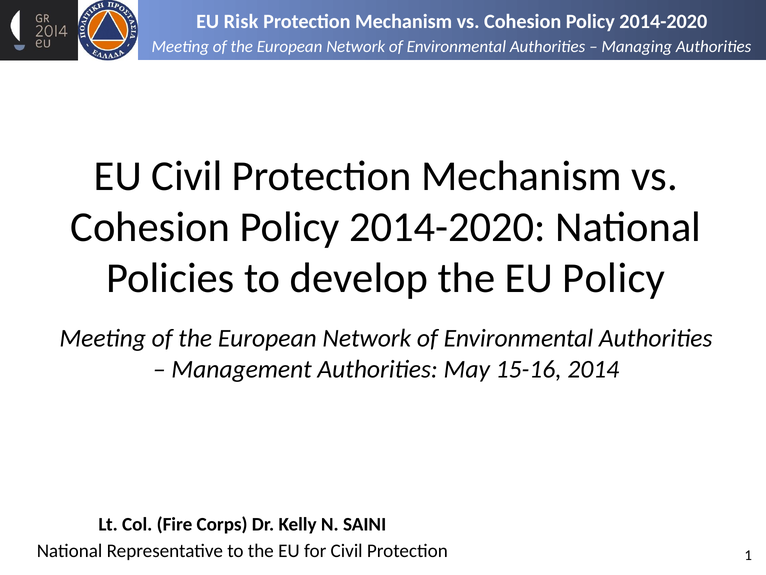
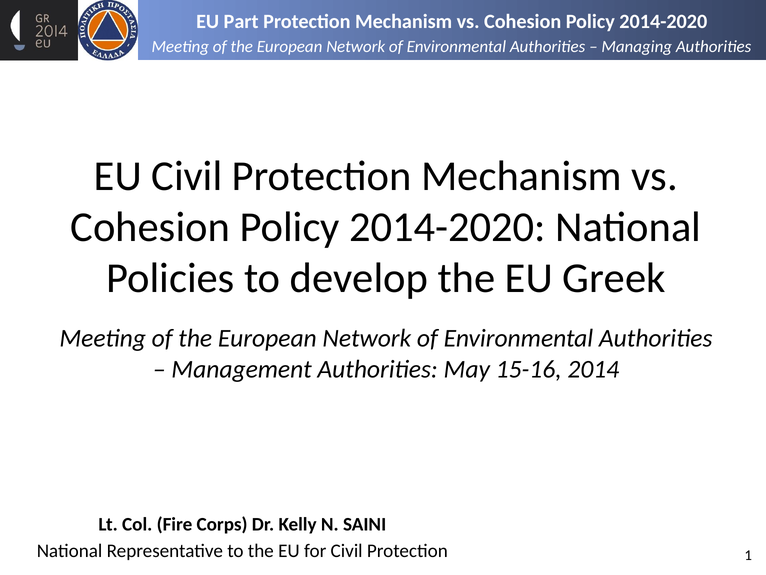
Risk: Risk -> Part (241, 22)
EU Policy: Policy -> Greek (614, 278)
